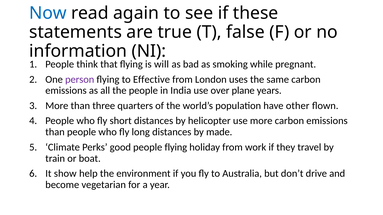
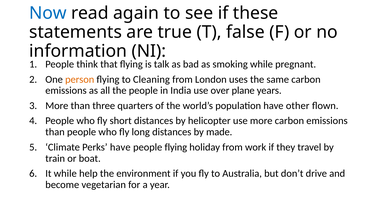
will: will -> talk (162, 64)
person colour: purple -> orange (80, 80)
Effective: Effective -> Cleaning (151, 80)
Perks good: good -> have (120, 147)
It show: show -> while (65, 174)
